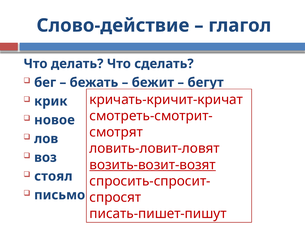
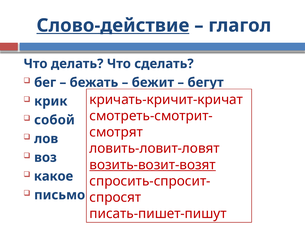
Слово-действие underline: none -> present (113, 25)
новое: новое -> собой (54, 120)
стоял: стоял -> какое (54, 176)
